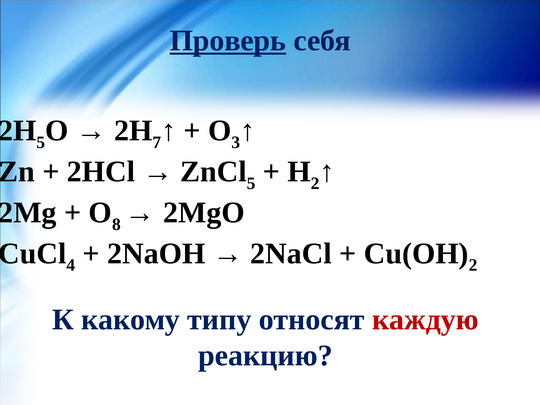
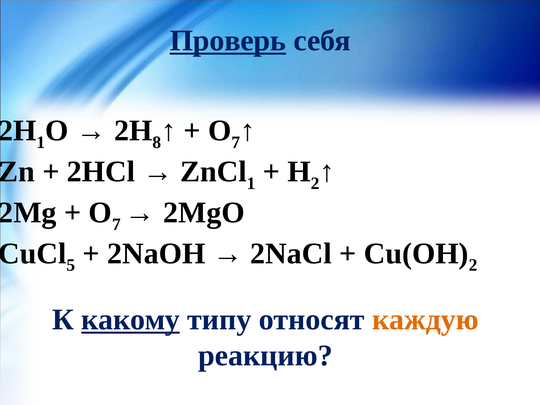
5: 5 -> 1 (41, 142)
7: 7 -> 8 (157, 142)
3: 3 -> 7 (236, 142)
5: 5 -> 1 (251, 183)
8: 8 -> 7 (116, 224)
4: 4 -> 5 (71, 265)
какому underline: none -> present (131, 320)
каждую colour: red -> orange (425, 320)
